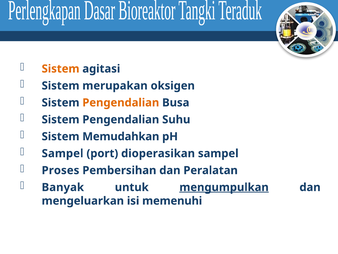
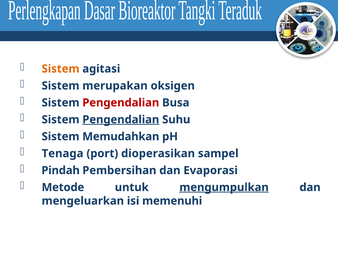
Pengendalian colour: orange -> red (121, 102)
Pengendalian underline: none -> present (121, 119)
Sampel: Sampel -> Tenaga (63, 153)
Proses: Proses -> Pindah (61, 170)
Peralatan: Peralatan -> Evaporasi (211, 170)
Banyak: Banyak -> Metode (63, 187)
